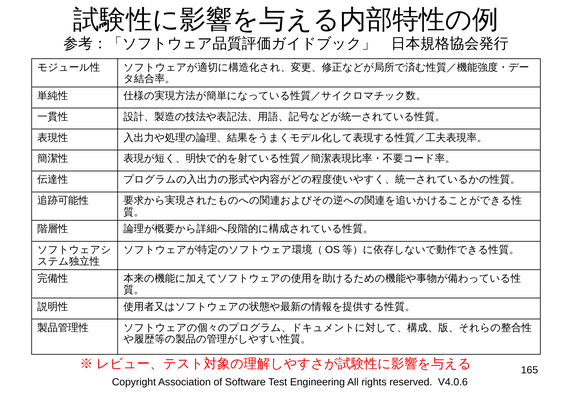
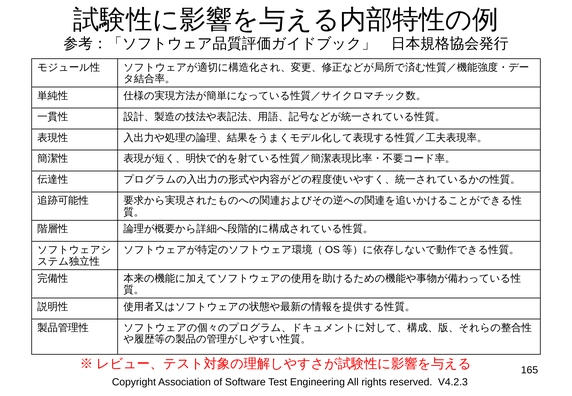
V4.0.6: V4.0.6 -> V4.2.3 (453, 382)
